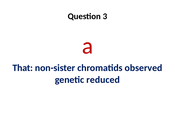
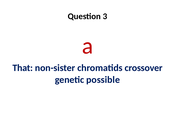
observed: observed -> crossover (144, 68)
reduced: reduced -> possible (103, 80)
